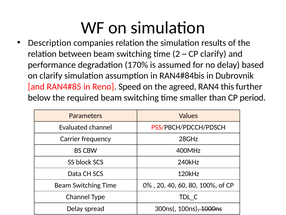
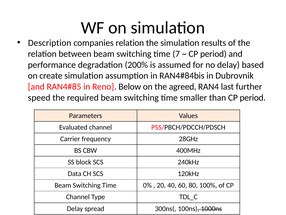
2: 2 -> 7 (176, 54)
clarify: clarify -> period (213, 54)
170%: 170% -> 200% (136, 65)
on clarify: clarify -> create (51, 76)
Speed: Speed -> Below (130, 87)
this: this -> last (227, 87)
below: below -> speed (39, 98)
